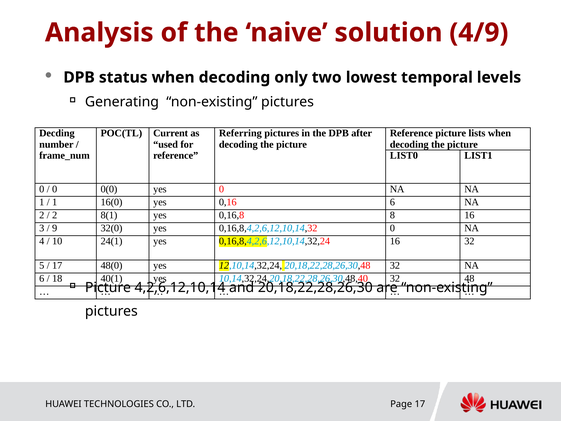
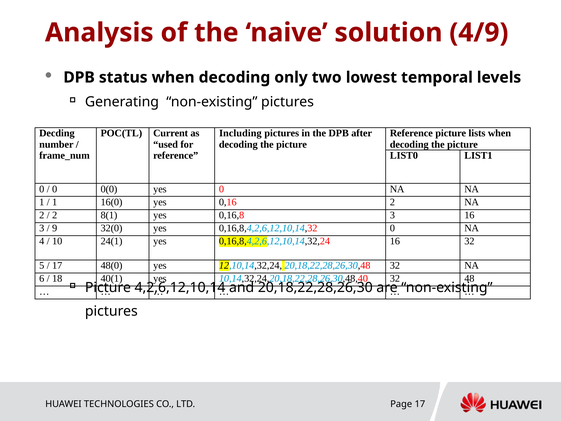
Referring: Referring -> Including (240, 133)
0,16 6: 6 -> 2 (392, 202)
0,16,8 8: 8 -> 3 (392, 215)
